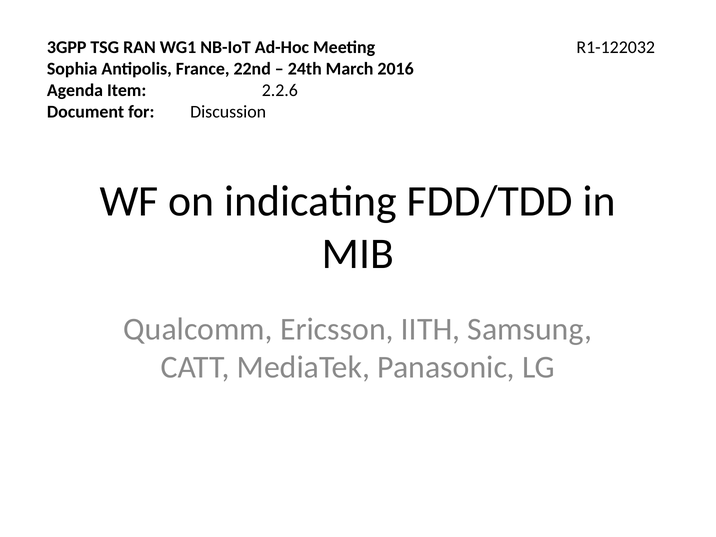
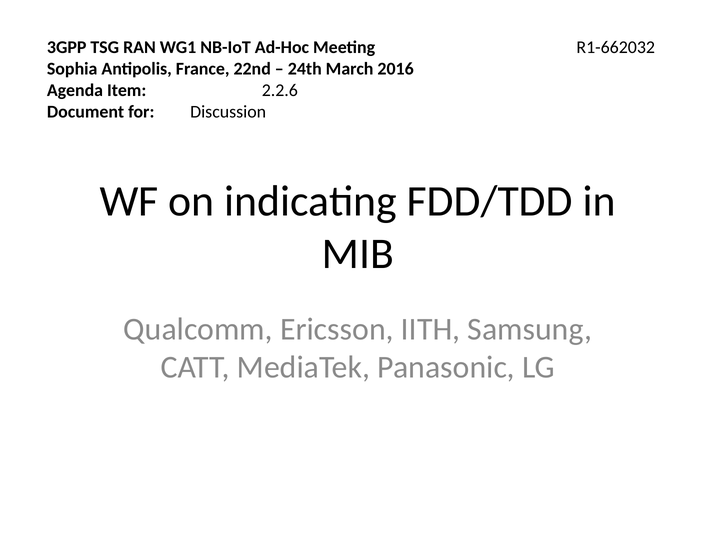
R1-122032: R1-122032 -> R1-662032 (616, 47)
